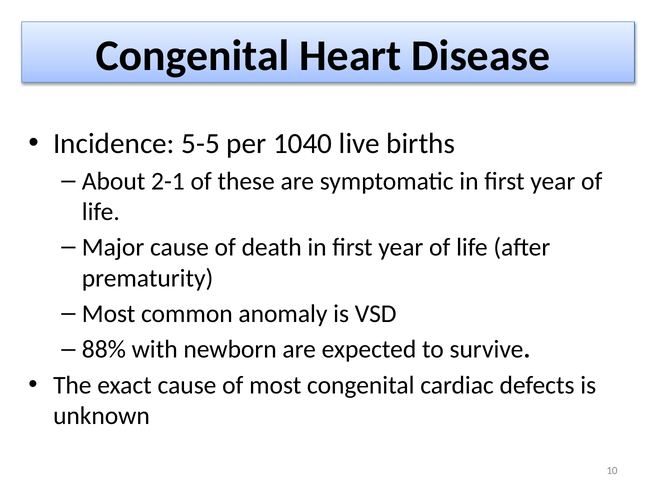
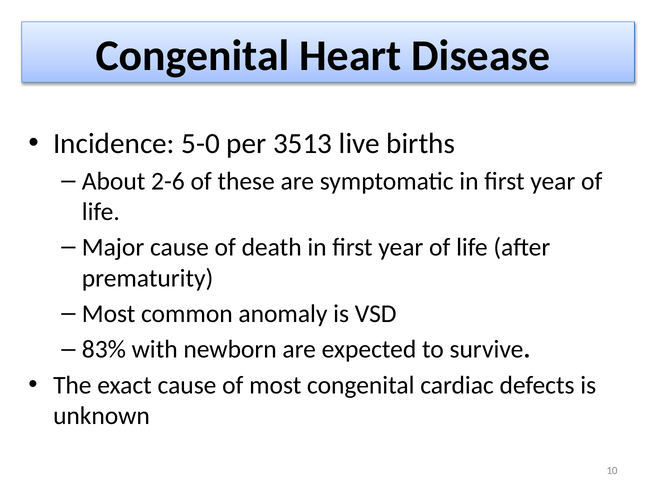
5-5: 5-5 -> 5-0 (201, 143)
1040: 1040 -> 3513 (303, 143)
2-1: 2-1 -> 2-6 (168, 181)
88%: 88% -> 83% (104, 349)
